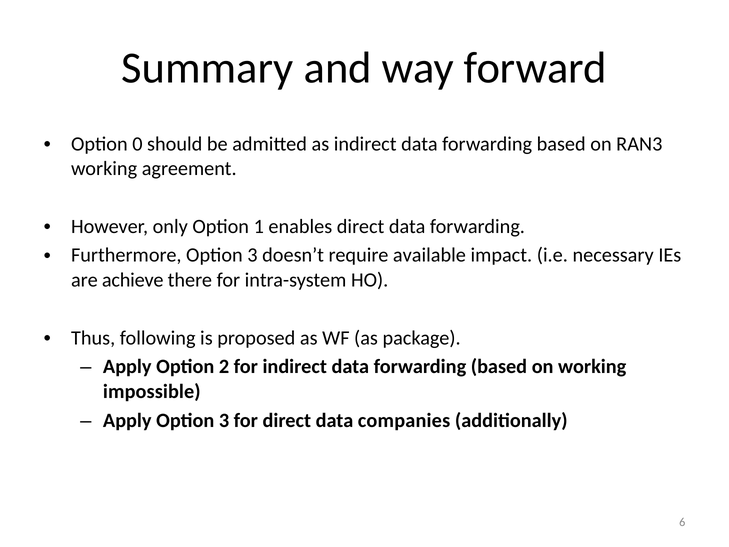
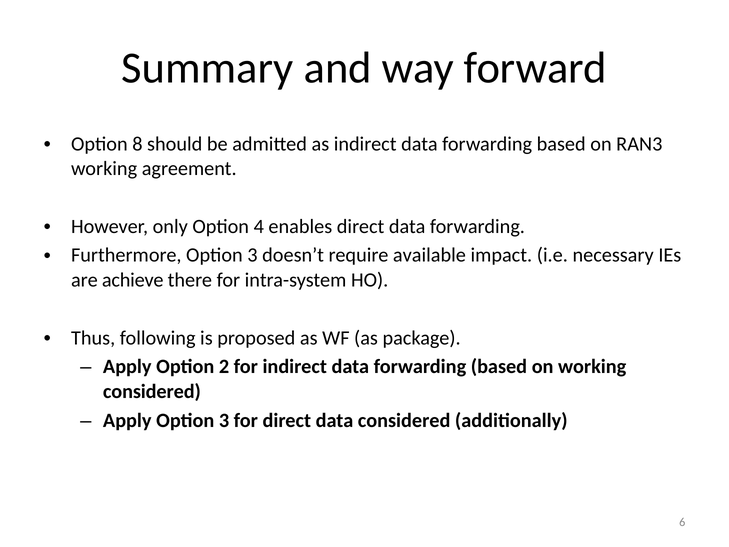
0: 0 -> 8 (137, 144)
1: 1 -> 4 (259, 226)
impossible: impossible -> considered (152, 391)
data companies: companies -> considered (404, 420)
